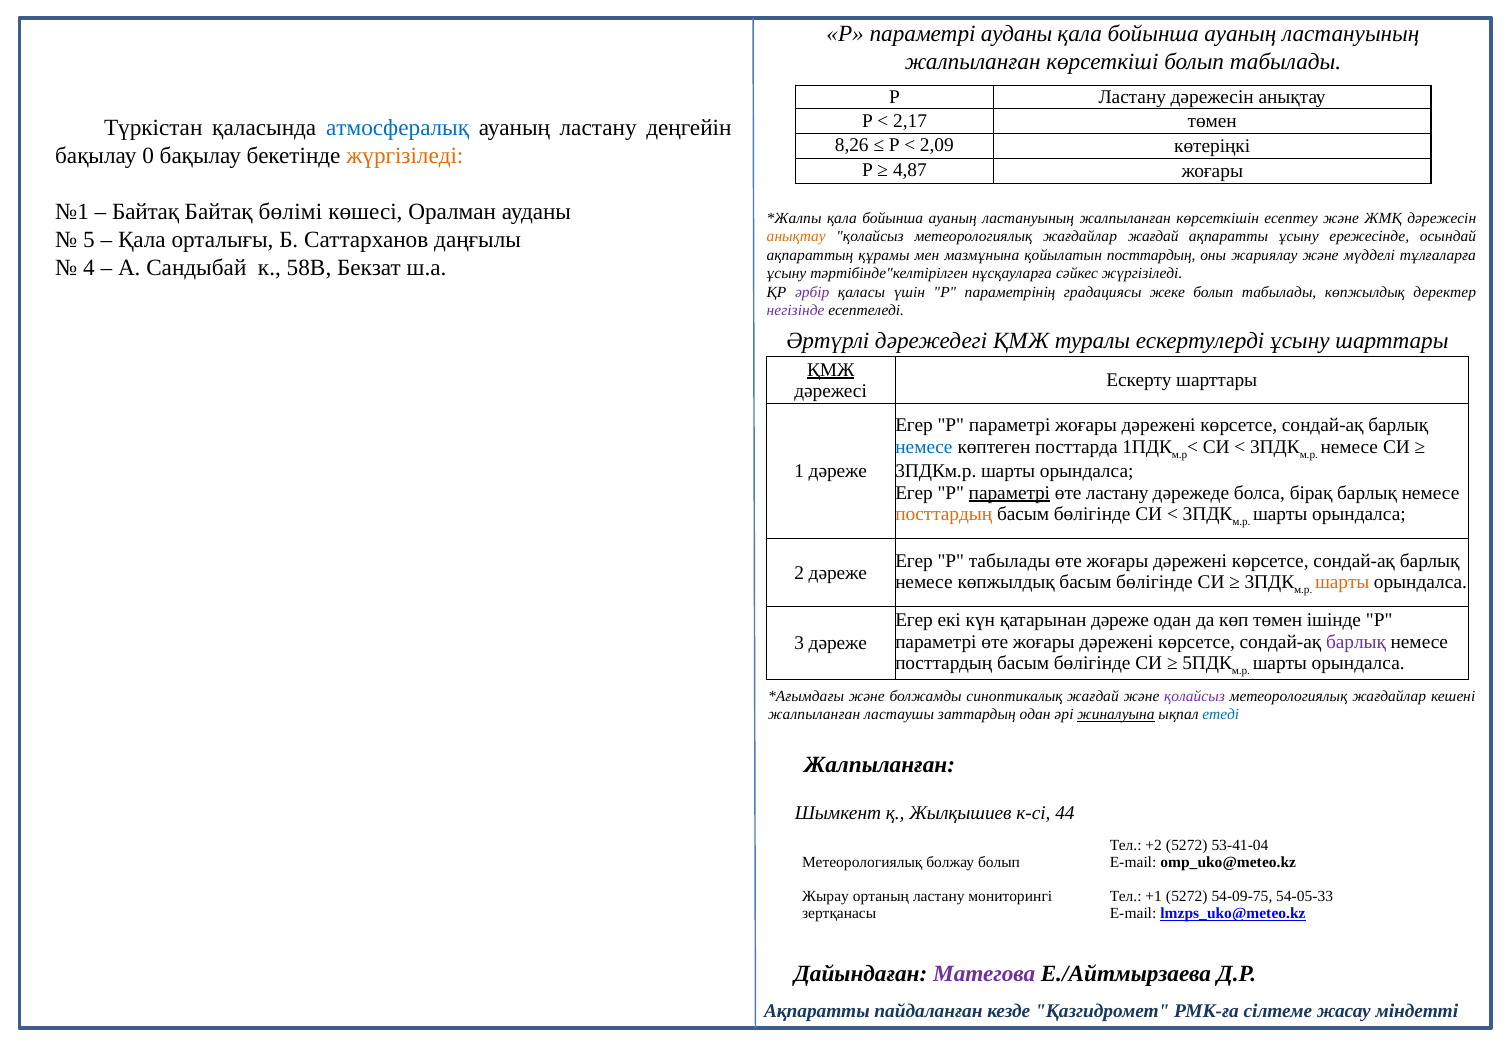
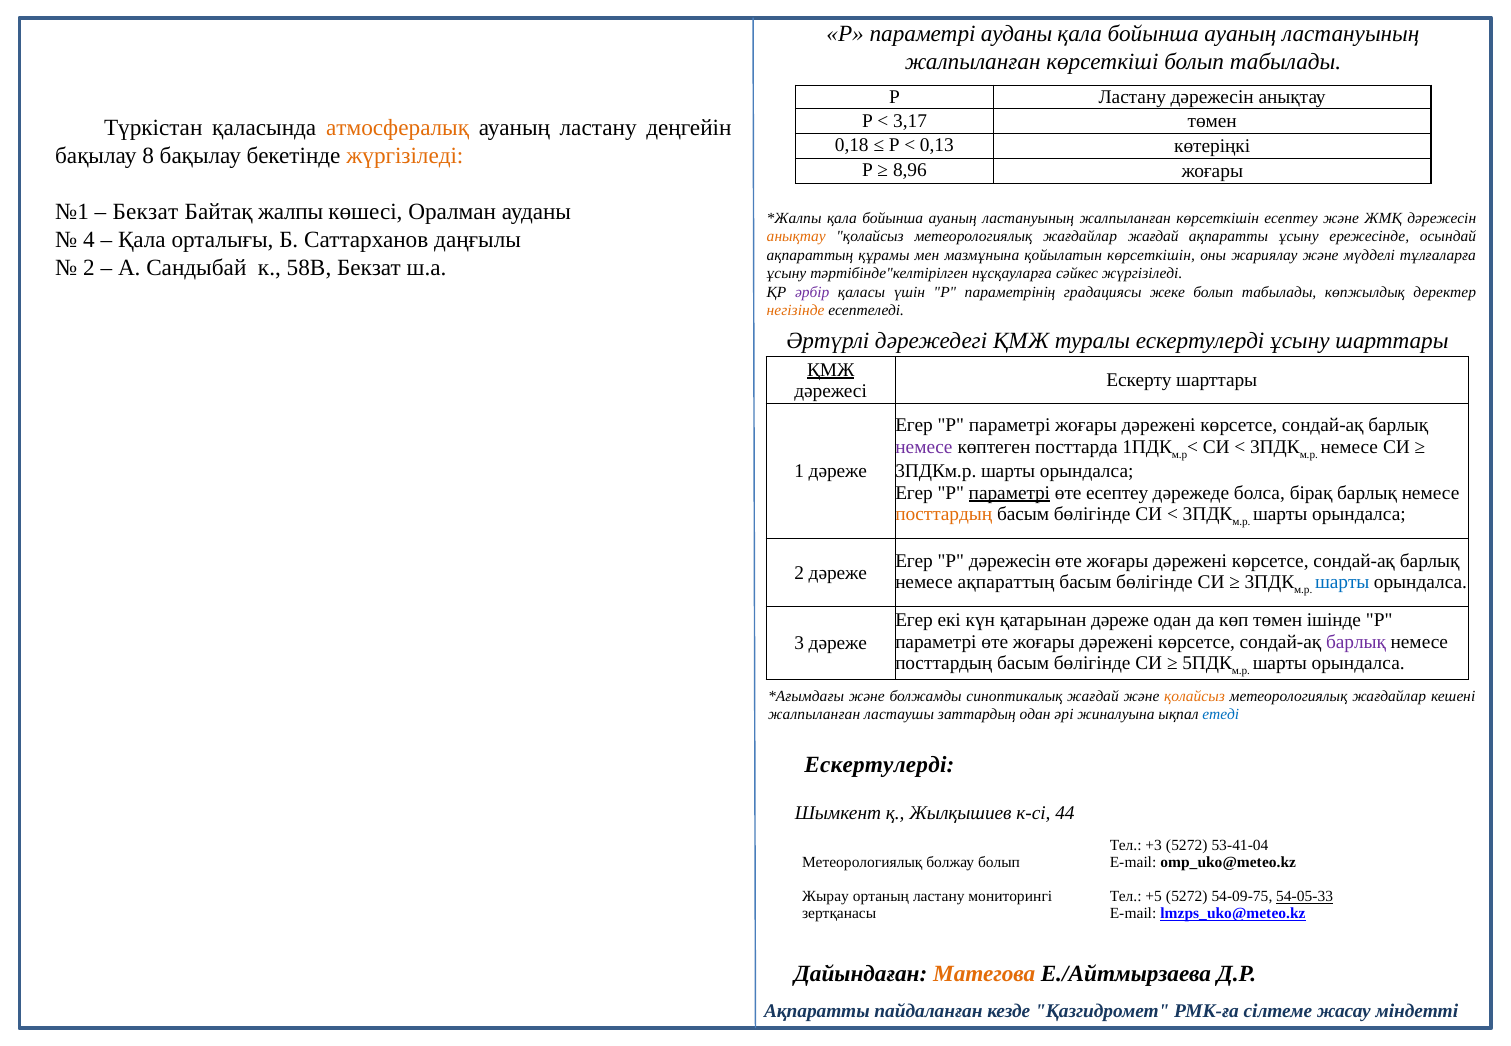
2,17: 2,17 -> 3,17 (910, 121)
атмосфералық colour: blue -> orange (398, 128)
8,26: 8,26 -> 0,18 (852, 146)
2,09: 2,09 -> 0,13 (937, 146)
0: 0 -> 8 (148, 156)
4,87: 4,87 -> 8,96 (910, 171)
Байтақ: Байтақ -> Бекзат (145, 212)
бөлімі: бөлімі -> жалпы (291, 212)
5: 5 -> 4 (89, 240)
қойылатын посттардың: посттардың -> көрсеткішін (1151, 255)
4: 4 -> 2 (89, 267)
негізінде colour: purple -> orange (796, 311)
немесе colour: blue -> purple (924, 447)
өте ластану: ластану -> есептеу (1117, 493)
Р табылады: табылады -> дәрежесін (1010, 561)
немесе көпжылдық: көпжылдық -> ақпараттың (1006, 582)
шарты colour: orange -> blue (1342, 582)
қолайсыз colour: purple -> orange (1195, 696)
жиналуына underline: present -> none (1116, 715)
Жалпыланған: Жалпыланған -> Ескертулерді (879, 765)
+2: +2 -> +3 (1154, 845)
+1: +1 -> +5 (1154, 897)
54-05-33 underline: none -> present (1305, 897)
Матегова colour: purple -> orange (984, 974)
